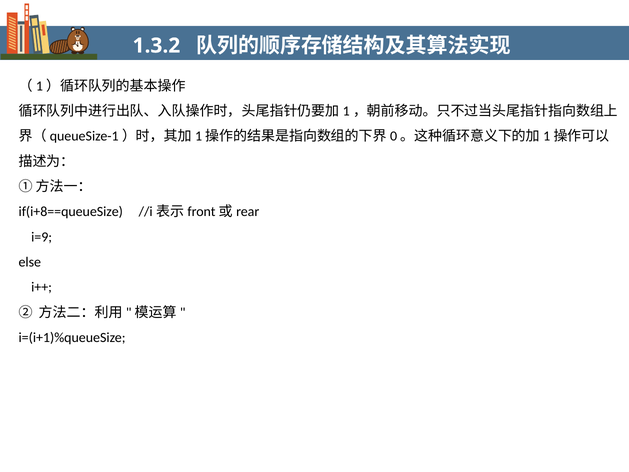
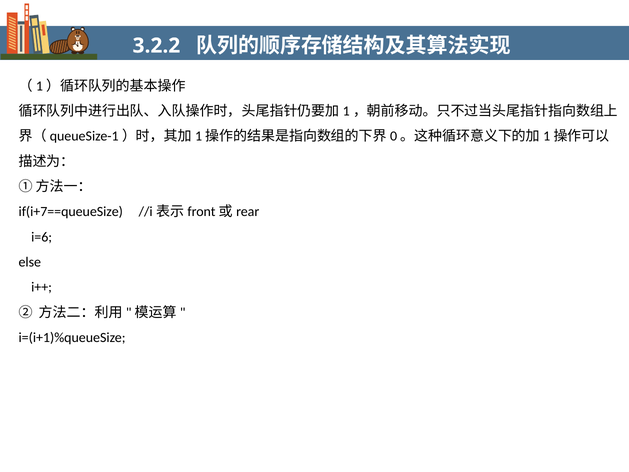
1.3.2: 1.3.2 -> 3.2.2 (156, 46)
if(i+8==queueSize: if(i+8==queueSize -> if(i+7==queueSize (71, 212)
i=9: i=9 -> i=6 (42, 237)
